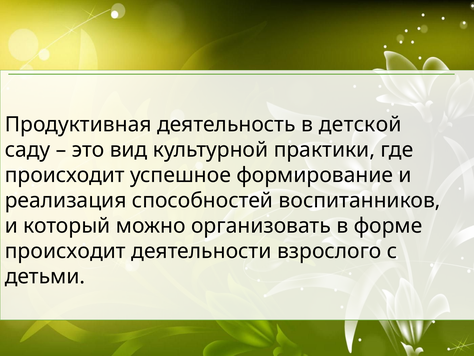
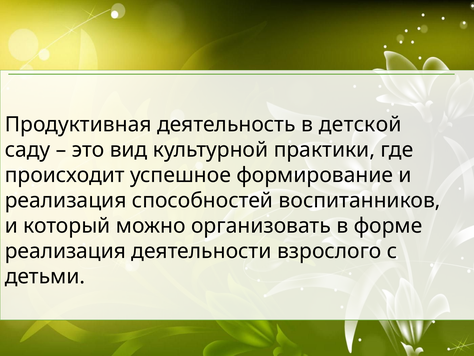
происходит: происходит -> реализация (65, 251)
